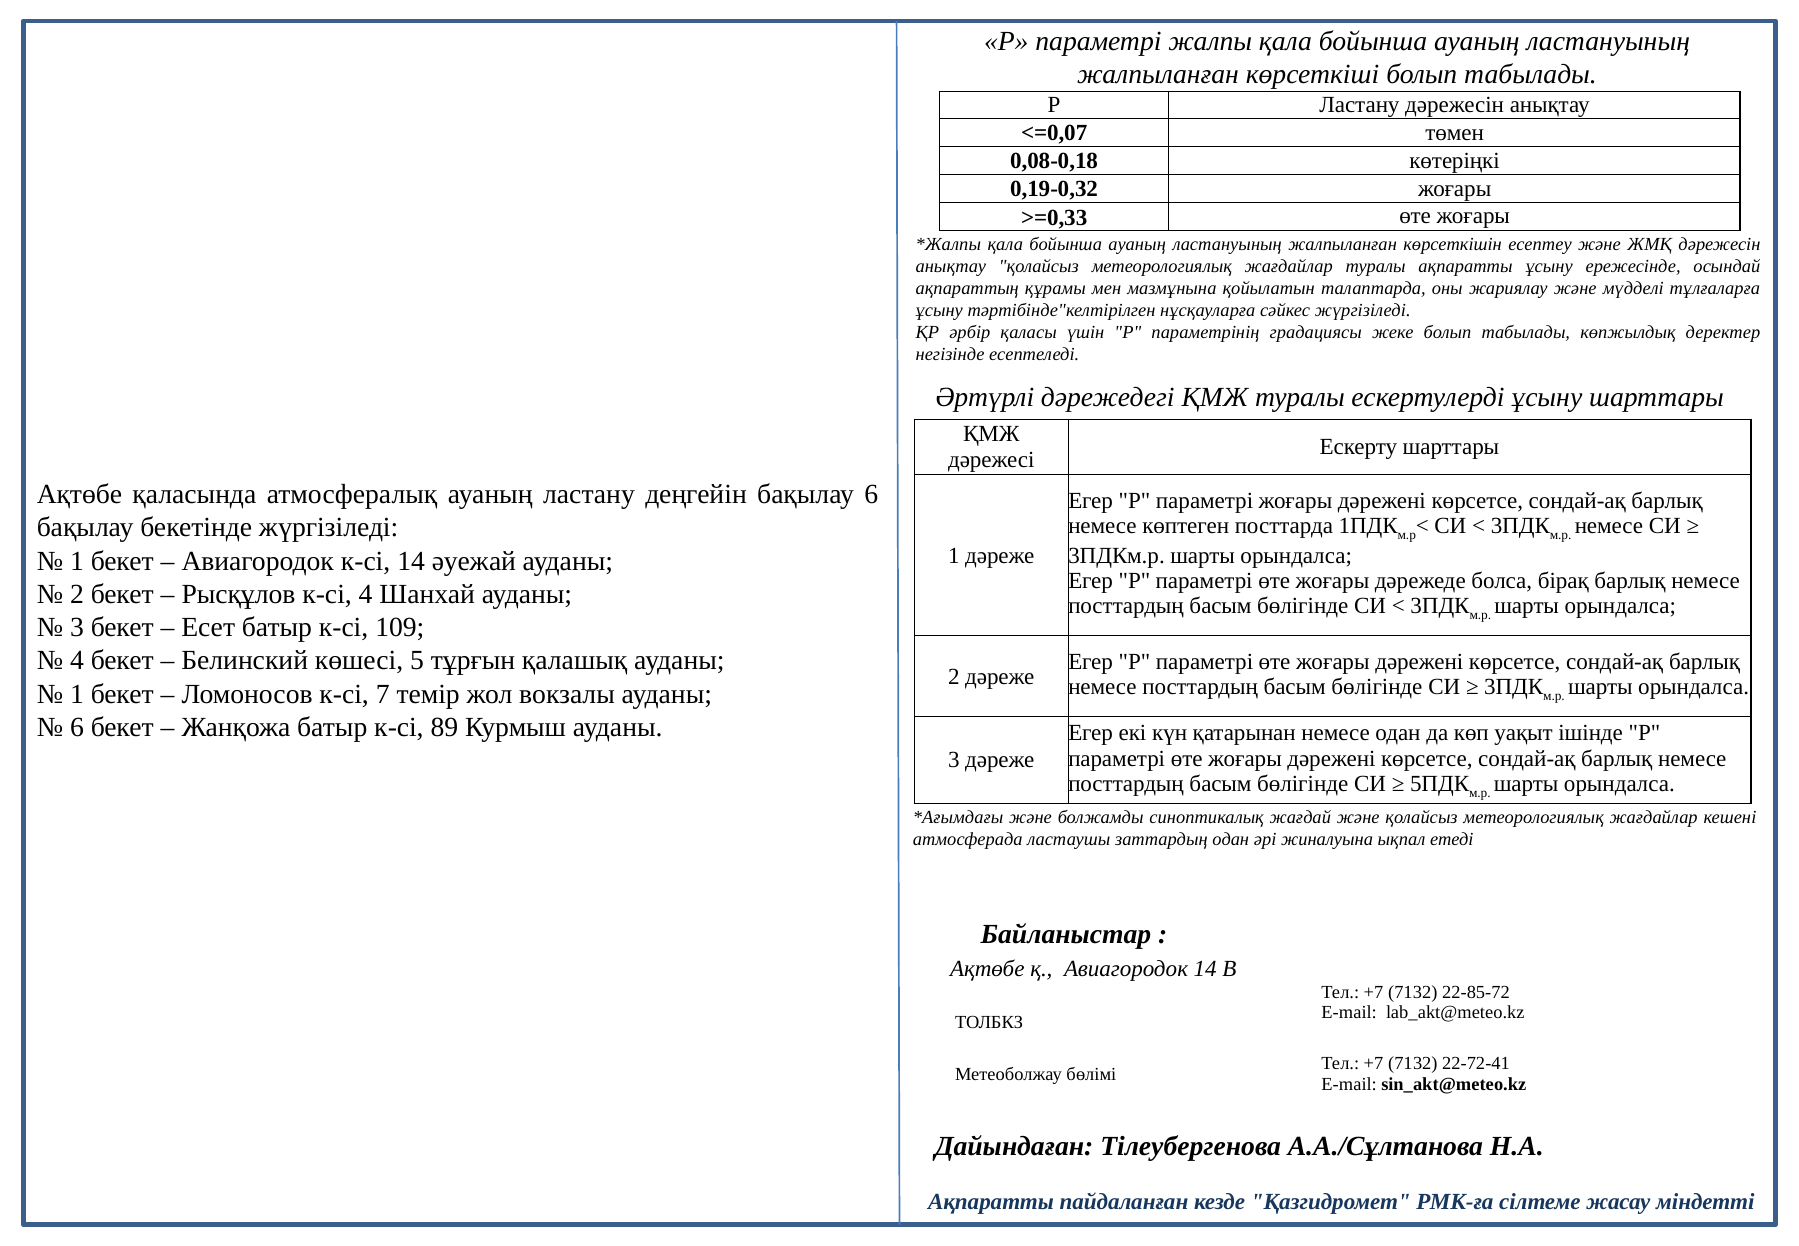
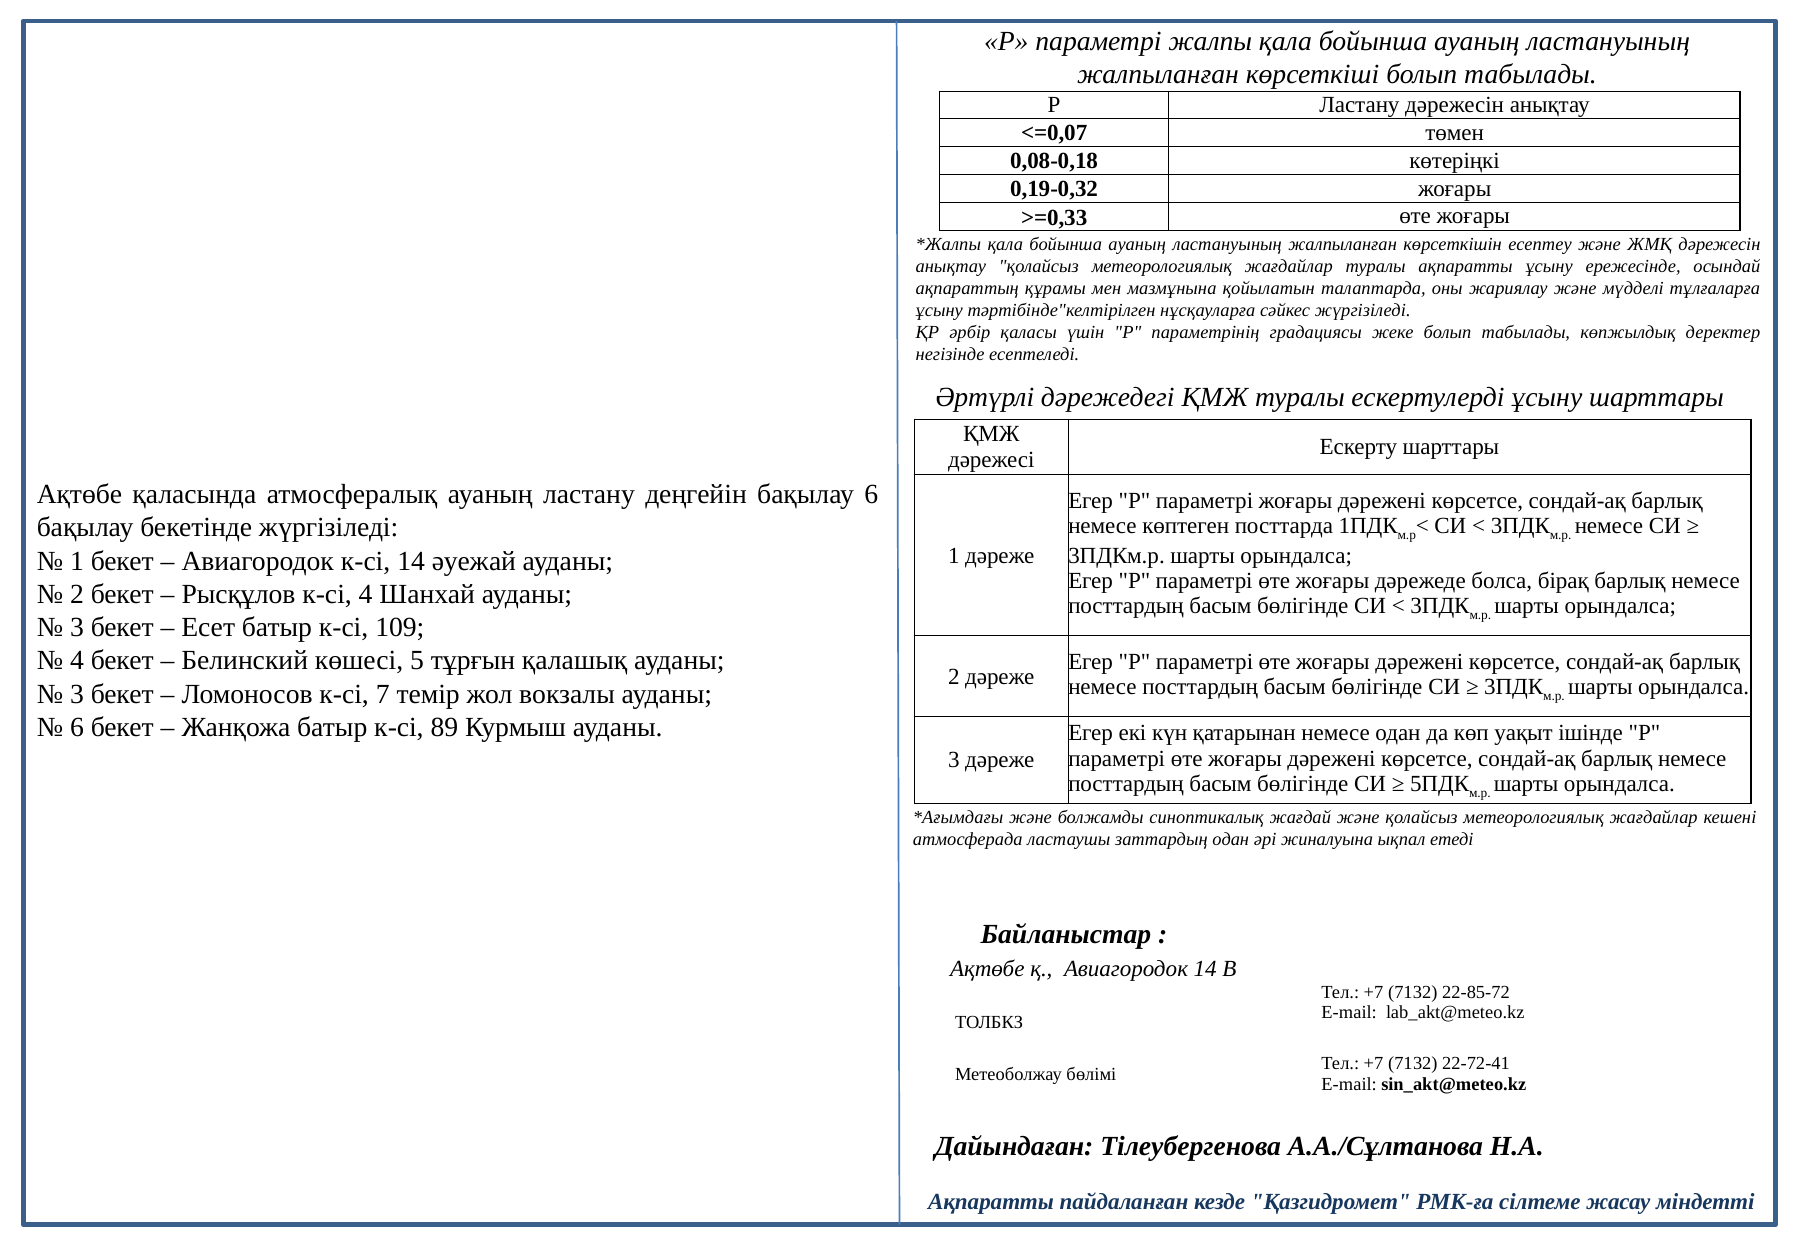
1: 1 -> 3 (77, 694)
